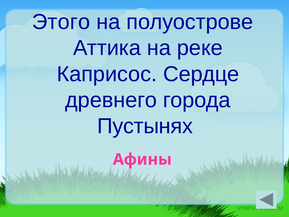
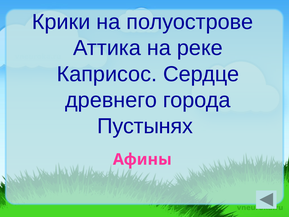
Этого: Этого -> Крики (61, 22)
